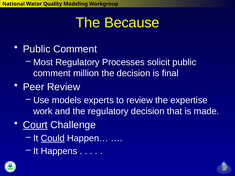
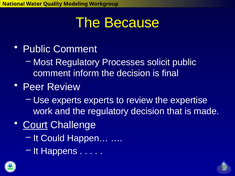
million: million -> inform (86, 73)
Use models: models -> experts (67, 100)
Could underline: present -> none (53, 138)
